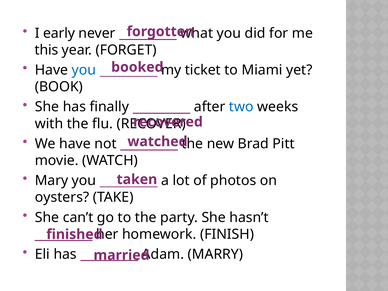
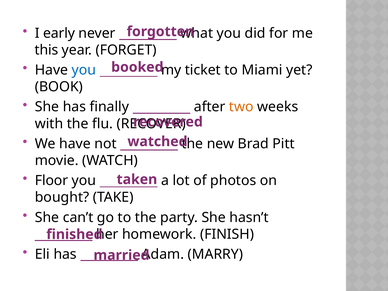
two colour: blue -> orange (241, 107)
Mary: Mary -> Floor (52, 181)
oysters: oysters -> bought (62, 197)
